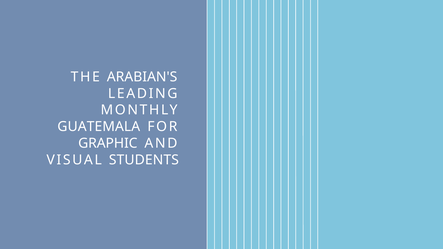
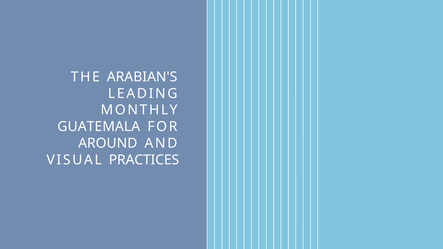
GRAPHIC: GRAPHIC -> AROUND (108, 143)
STUDENTS: STUDENTS -> PRACTICES (144, 160)
